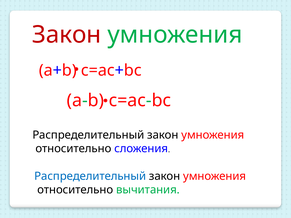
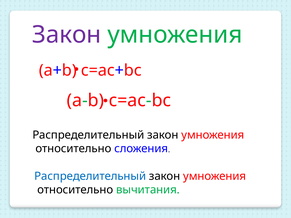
Закон colour: red -> purple (67, 35)
